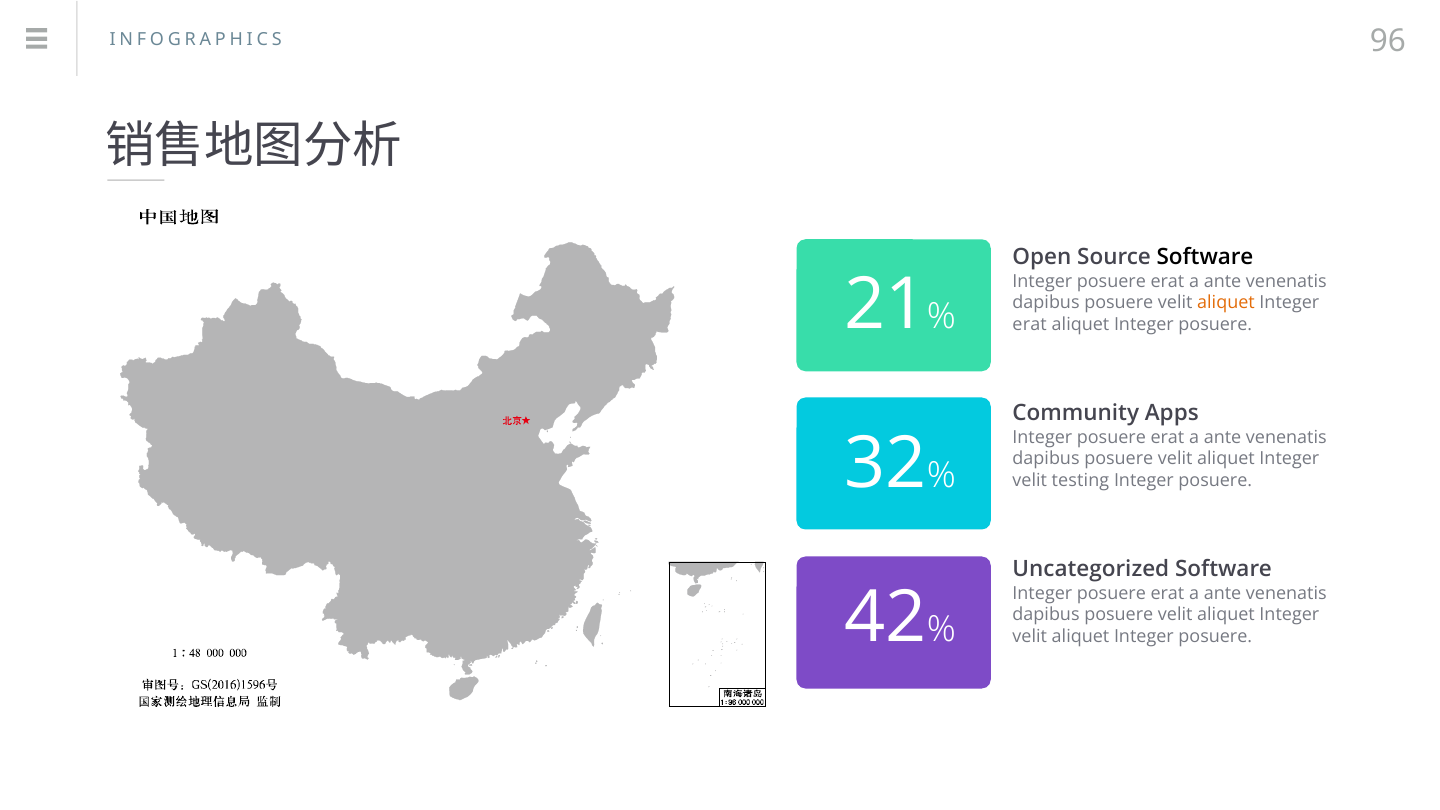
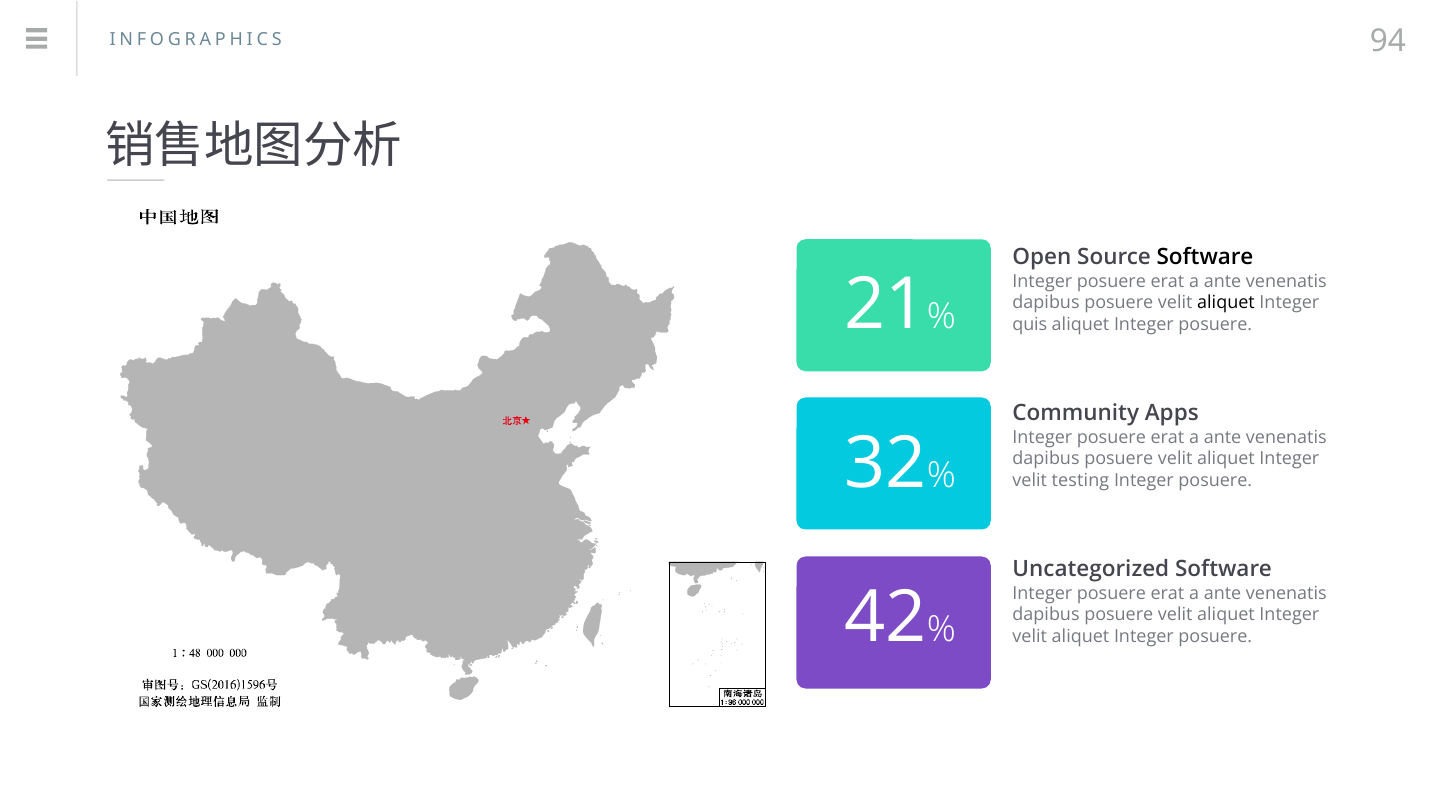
96: 96 -> 94 (1388, 41)
aliquet colour: orange -> black (1226, 303)
erat: erat -> quis (1030, 325)
